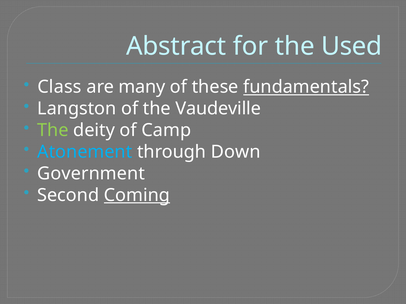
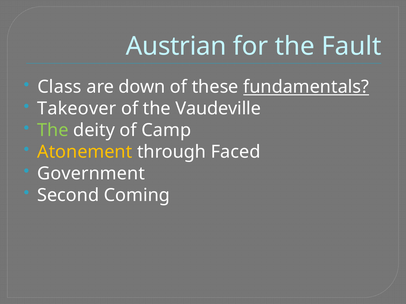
Abstract: Abstract -> Austrian (176, 46)
Used: Used -> Fault (352, 46)
many: many -> down (142, 87)
Langston: Langston -> Takeover (77, 109)
Atonement colour: light blue -> yellow (85, 152)
Down: Down -> Faced (236, 152)
Coming underline: present -> none (137, 195)
